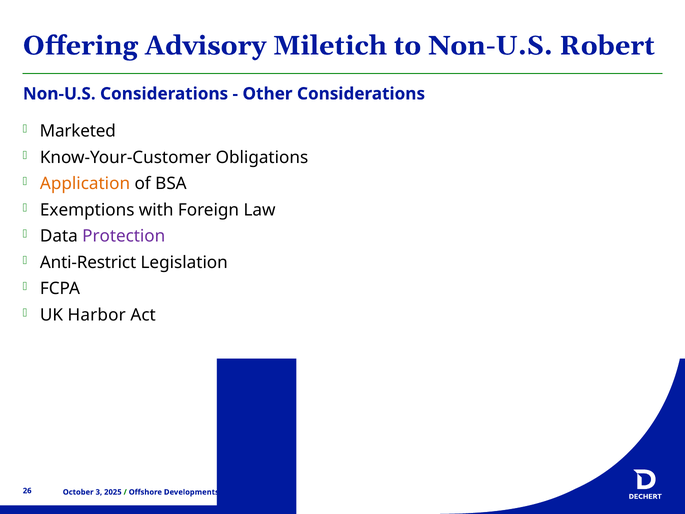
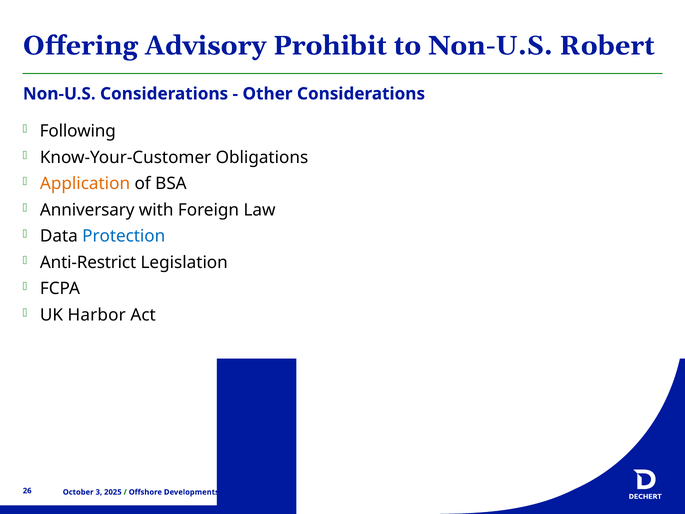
Miletich: Miletich -> Prohibit (330, 46)
Marketed: Marketed -> Following (78, 131)
Exemptions: Exemptions -> Anniversary (87, 210)
Protection colour: purple -> blue (124, 236)
